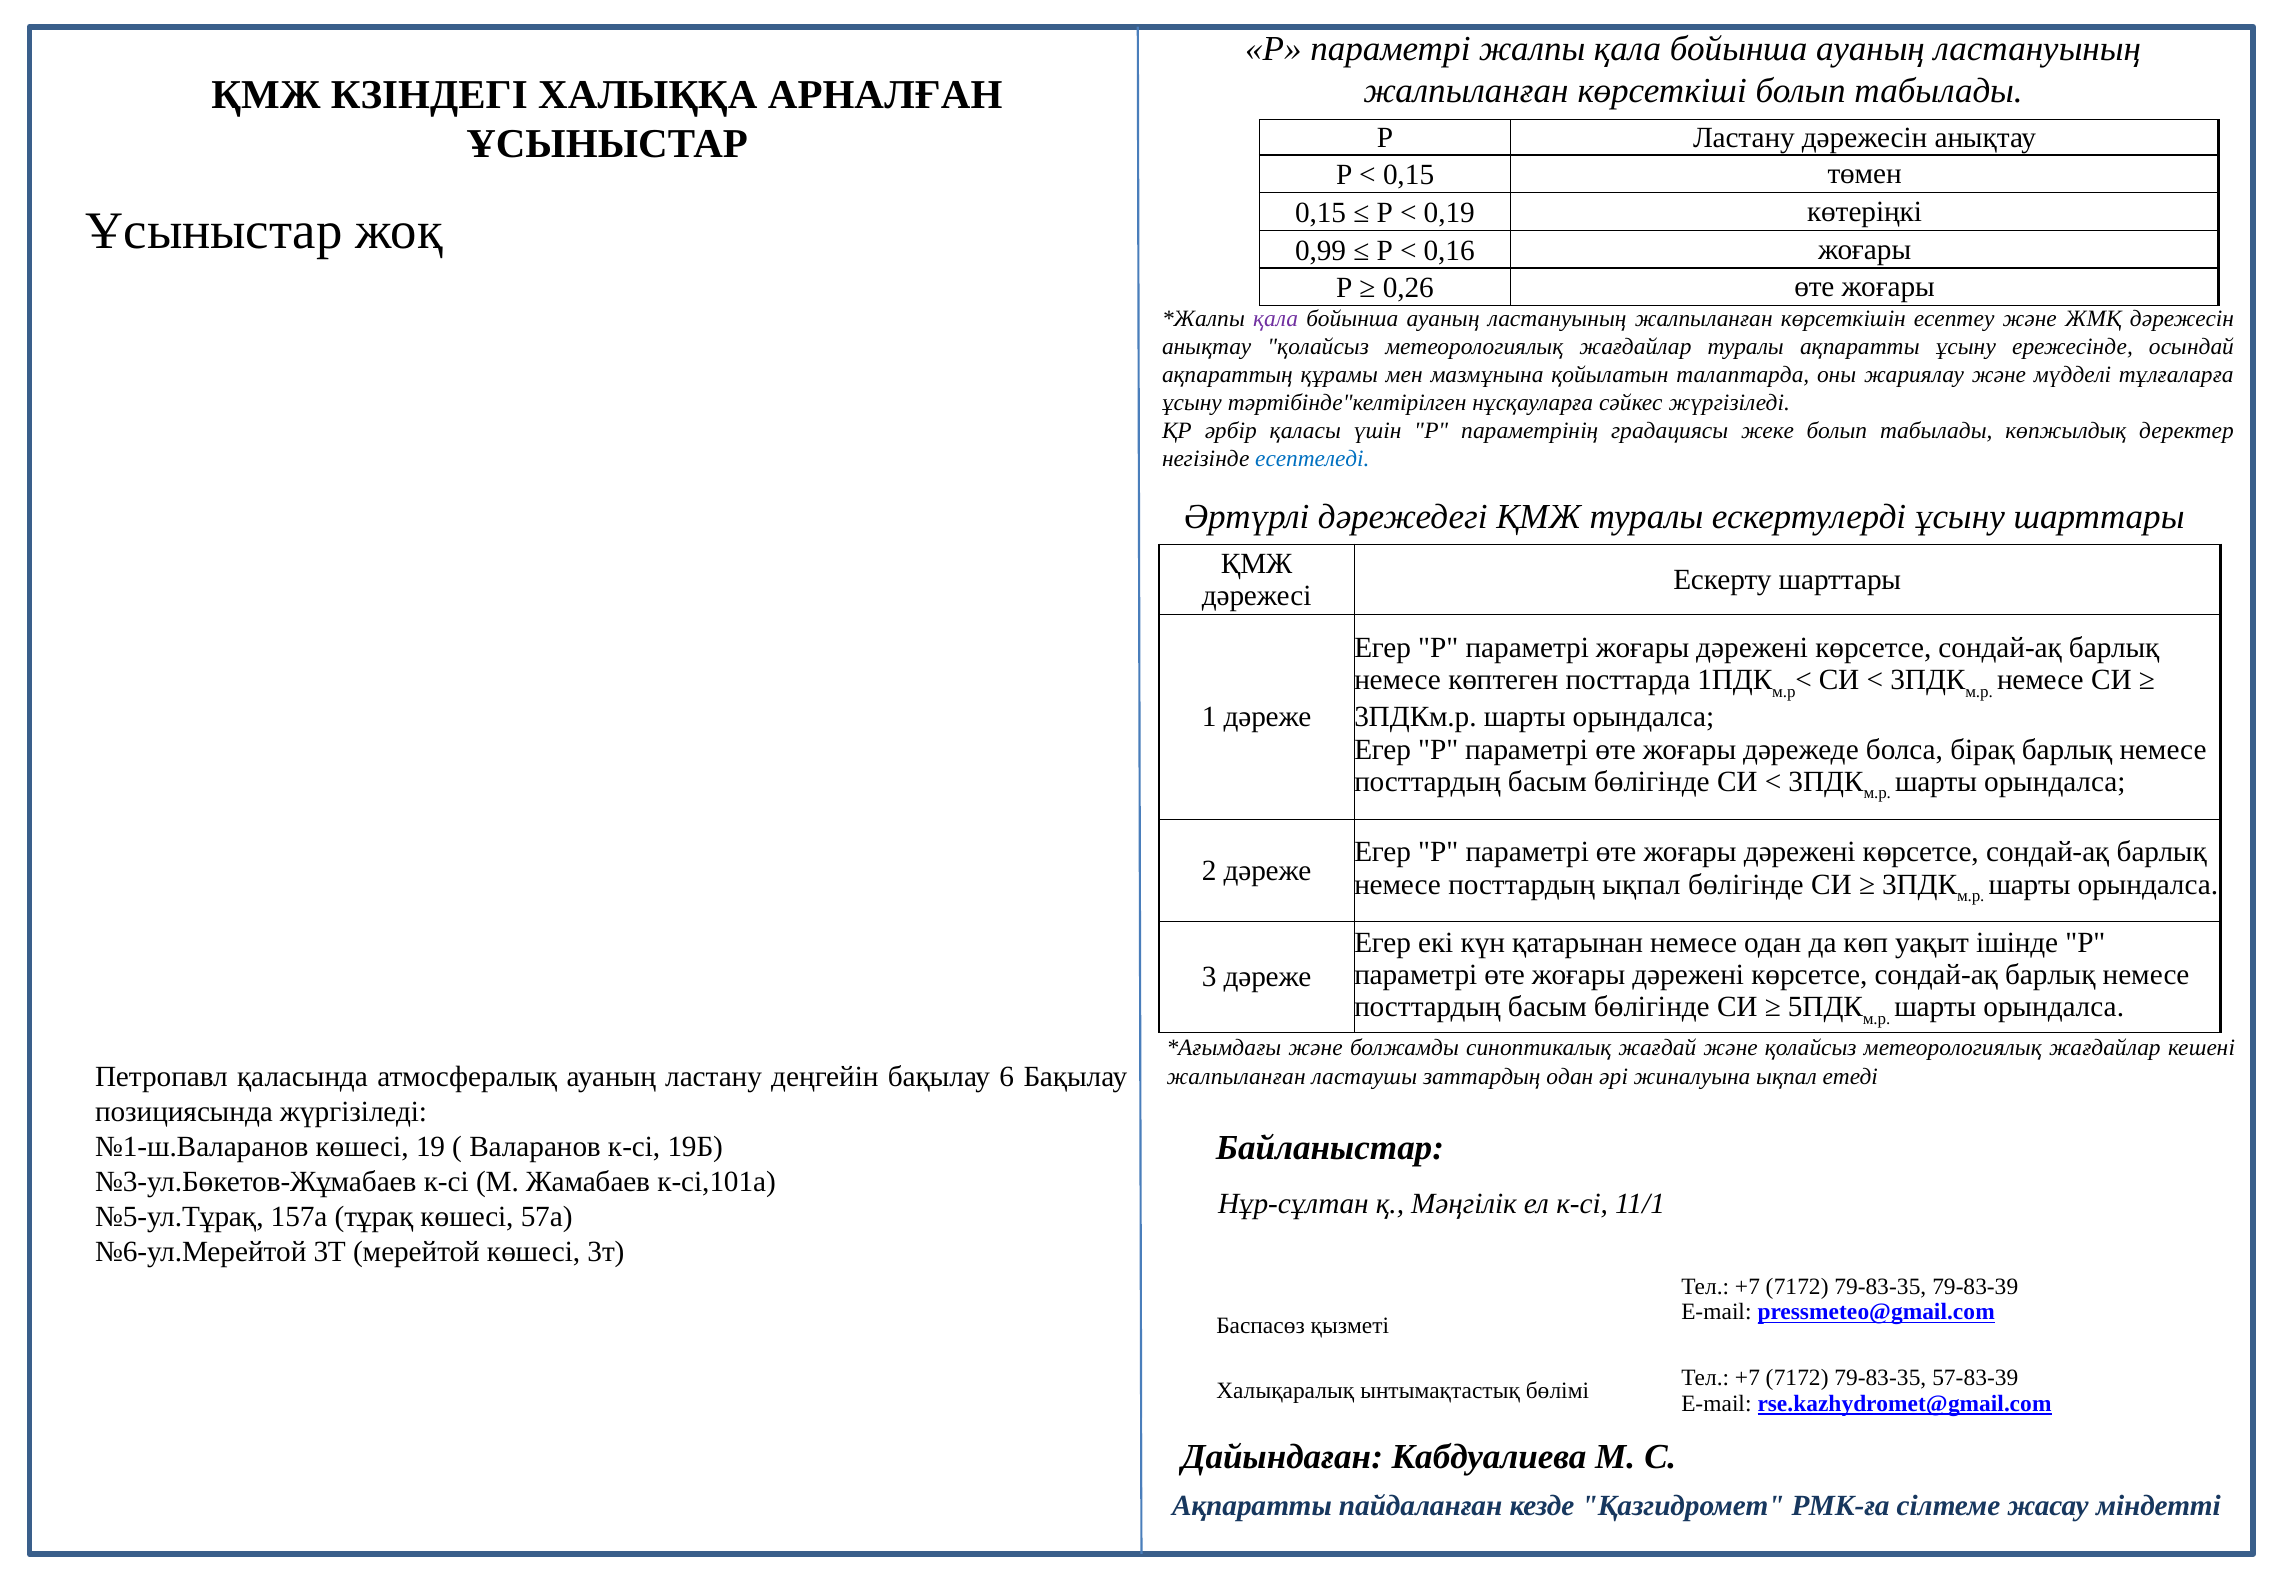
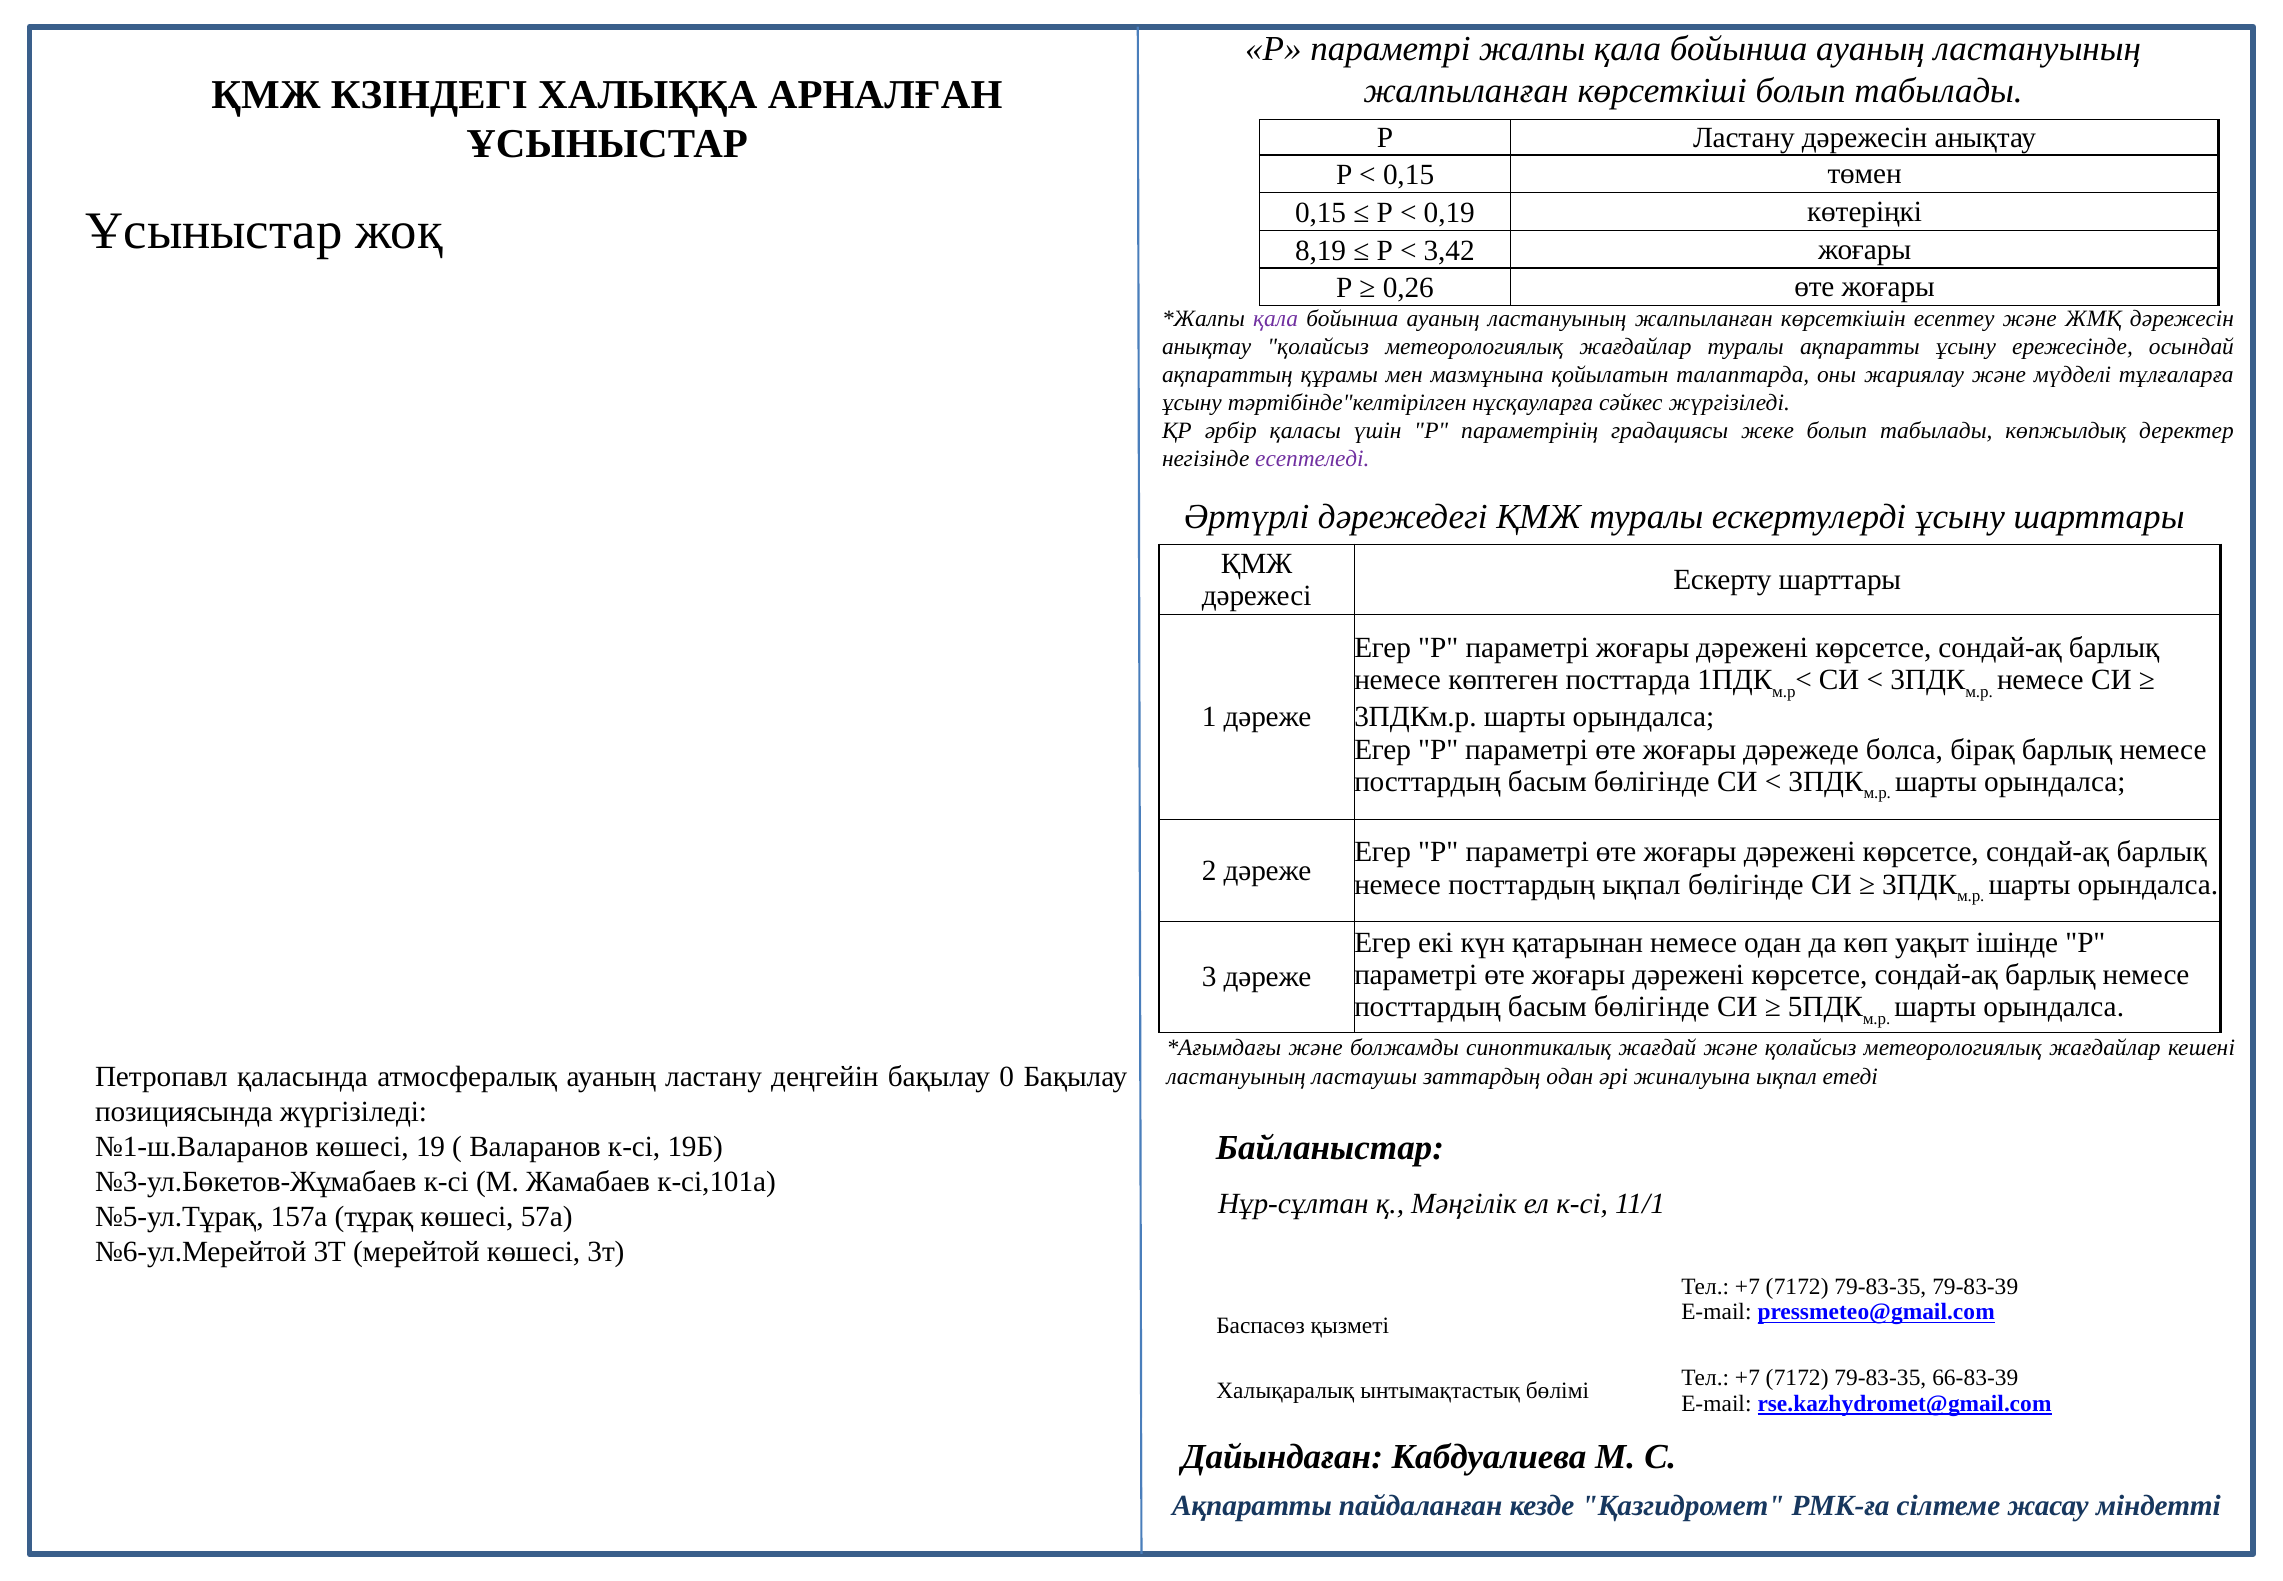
0,99: 0,99 -> 8,19 (1321, 251)
0,16: 0,16 -> 3,42 (1449, 251)
есептеледі colour: blue -> purple (1312, 459)
6: 6 -> 0 (1007, 1076)
жалпыланған: жалпыланған -> ластануының (1236, 1076)
57-83-39: 57-83-39 -> 66-83-39 (1975, 1377)
